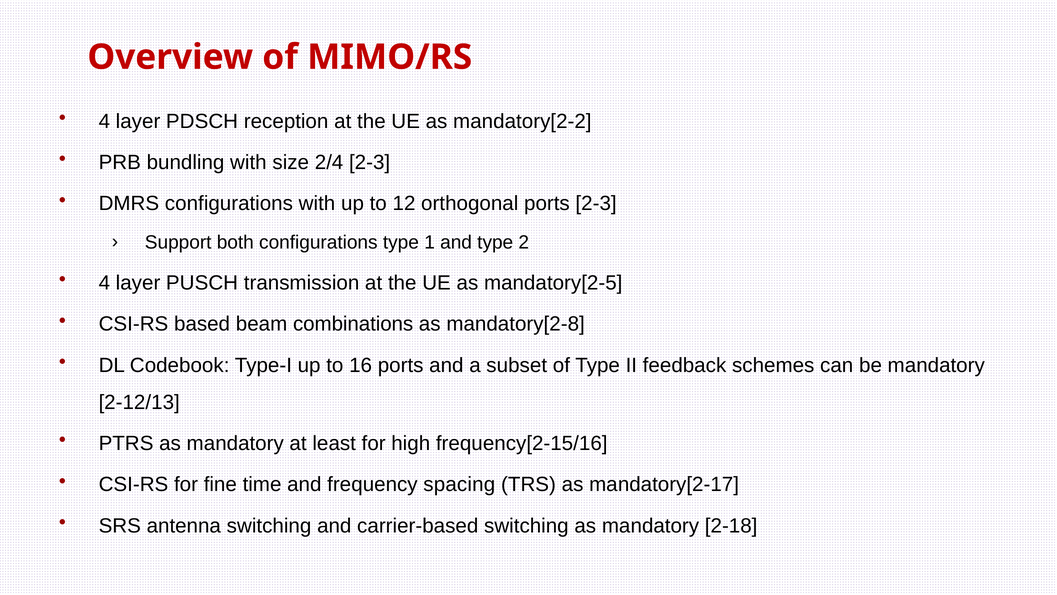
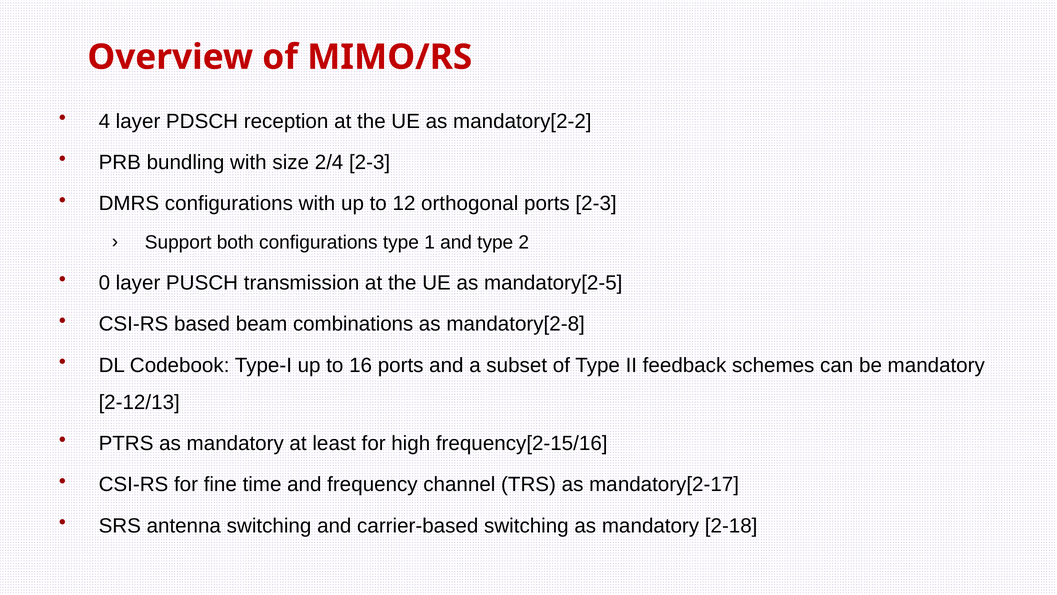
4: 4 -> 0 (104, 283)
spacing: spacing -> channel (459, 484)
